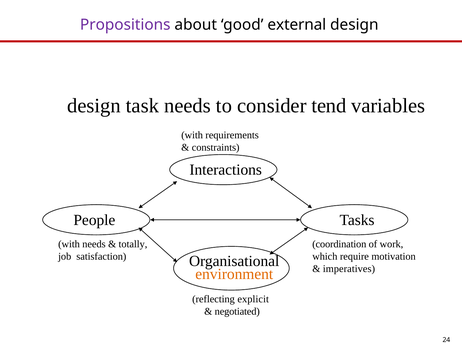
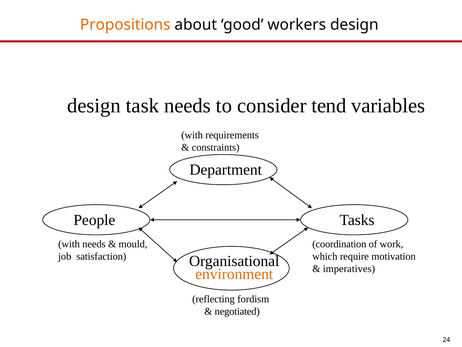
Propositions colour: purple -> orange (125, 25)
external: external -> workers (297, 25)
Interactions: Interactions -> Department (226, 170)
totally: totally -> mould (133, 244)
explicit: explicit -> fordism (253, 299)
